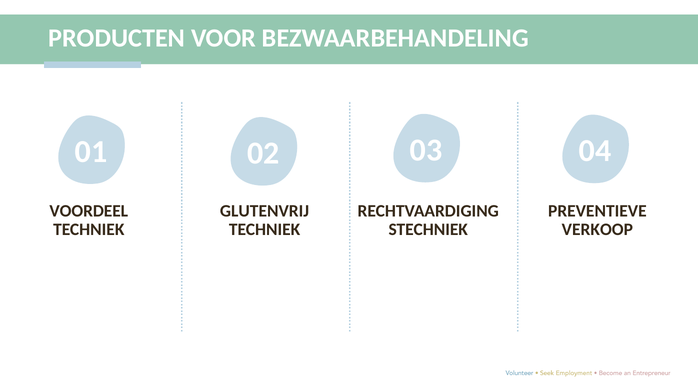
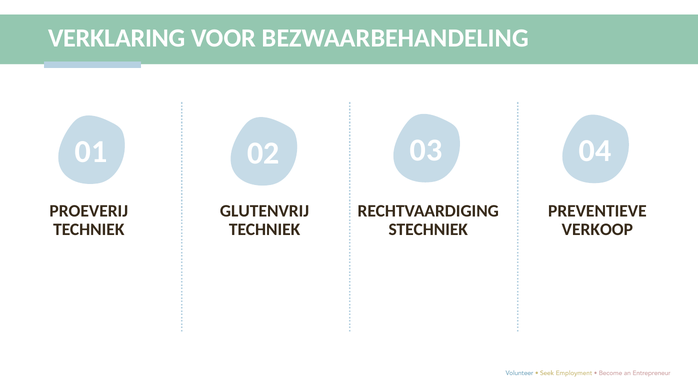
PRODUCTEN: PRODUCTEN -> VERKLARING (117, 38)
VOORDEEL: VOORDEEL -> PROEVERIJ (89, 211)
